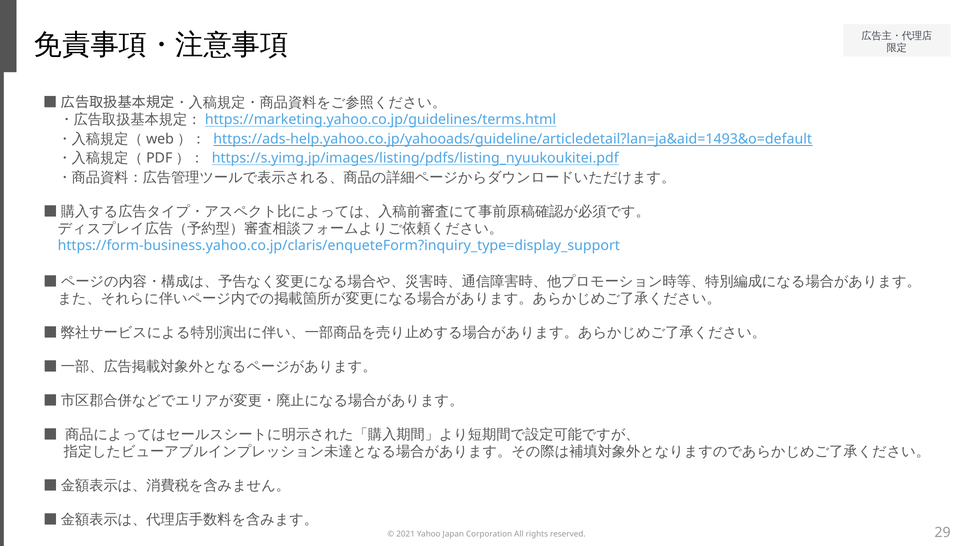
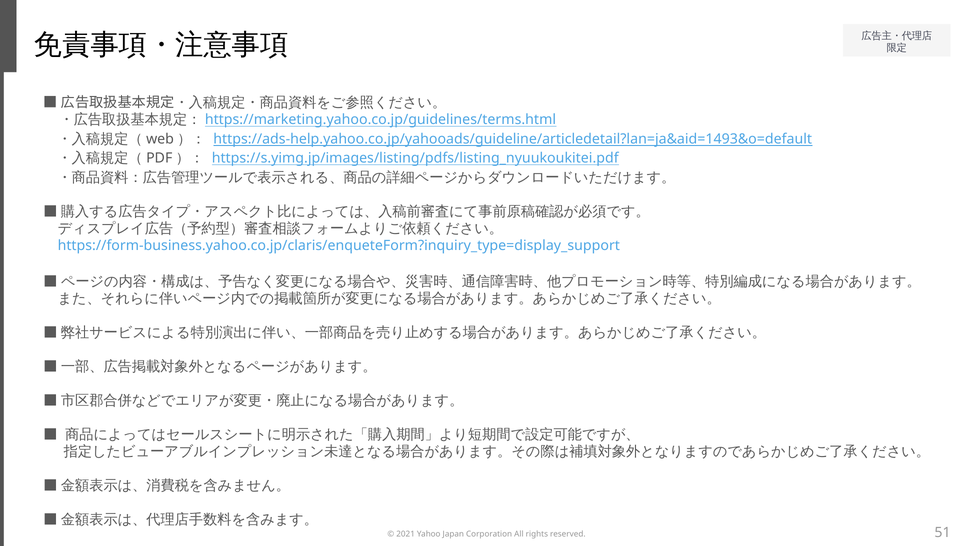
29: 29 -> 51 (943, 533)
